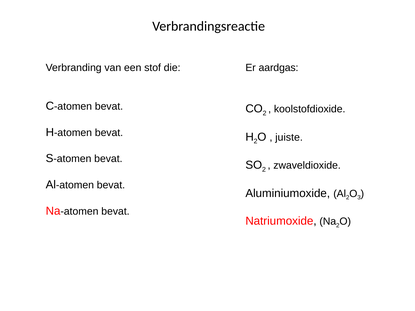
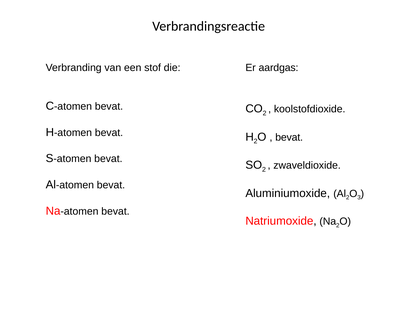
juiste: juiste -> bevat (289, 137)
